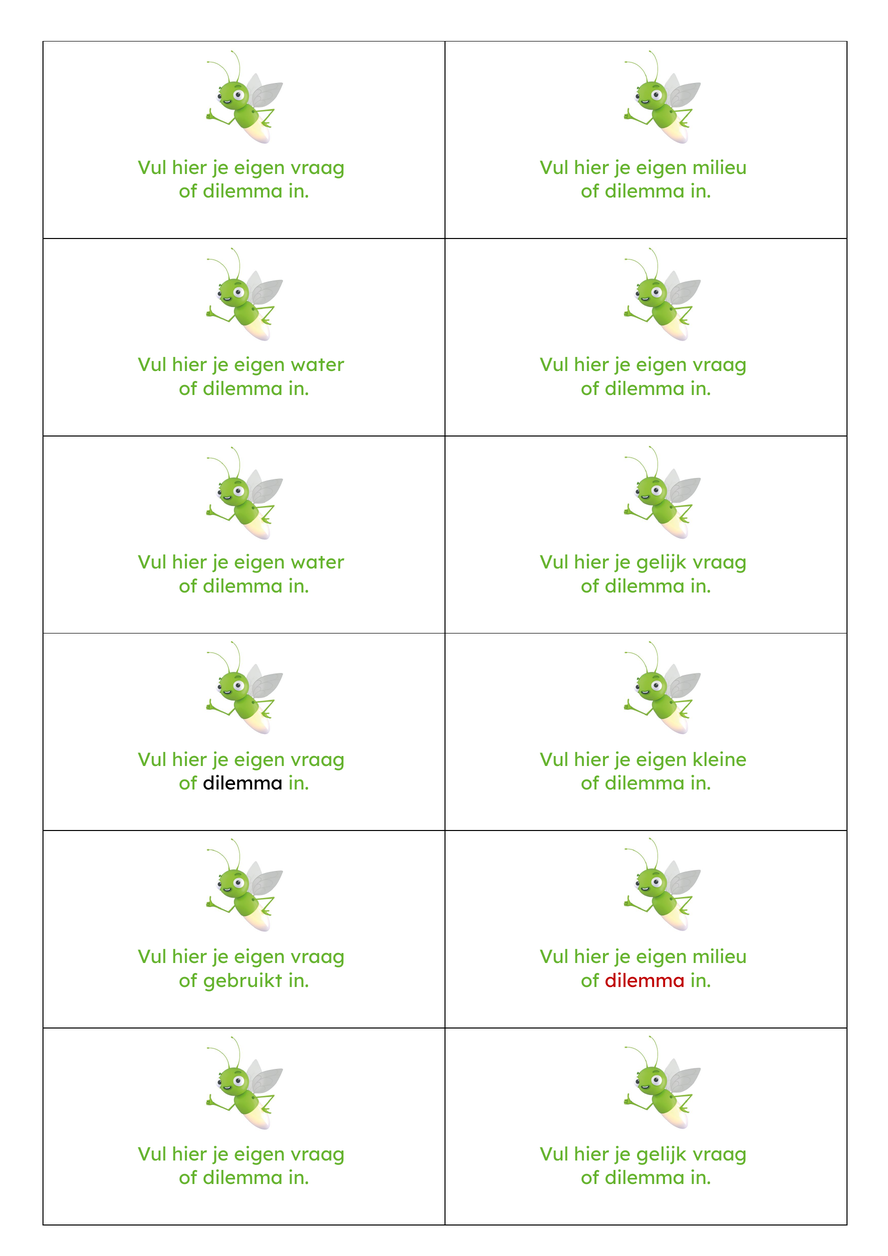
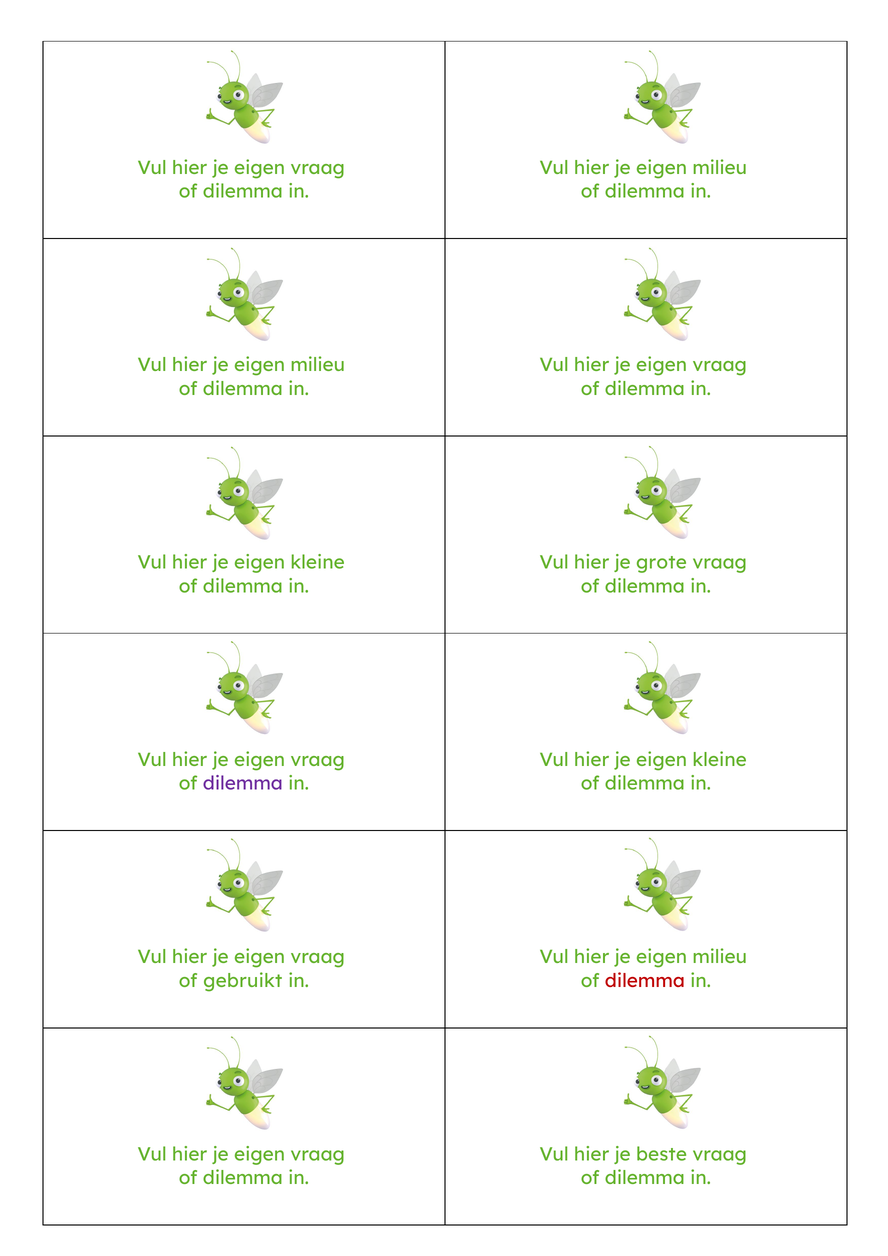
water: water -> milieu (318, 365)
water: water -> kleine (318, 562)
gelijk: gelijk -> grote (661, 562)
dilemma colour: black -> purple (243, 783)
gelijk: gelijk -> beste (662, 1154)
